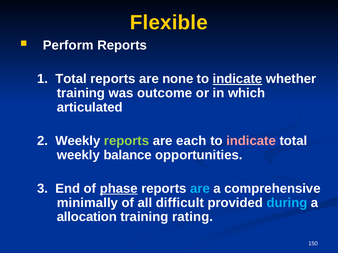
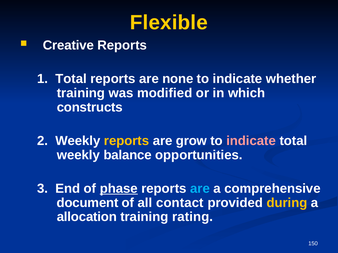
Perform: Perform -> Creative (68, 45)
indicate underline: present -> none (237, 79)
outcome: outcome -> modified (165, 93)
articulated: articulated -> constructs (90, 107)
reports colour: light green -> yellow (127, 141)
each: each -> grow (191, 141)
minimally: minimally -> document (88, 203)
difficult: difficult -> contact (180, 203)
during colour: light blue -> yellow (287, 203)
